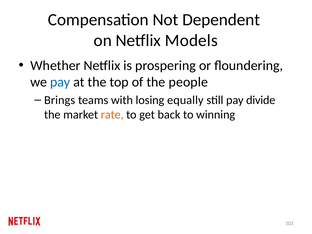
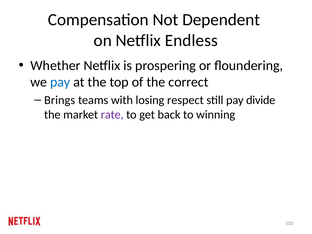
Models: Models -> Endless (191, 40)
people: people -> correct (188, 82)
equally: equally -> respect (185, 100)
rate colour: orange -> purple (112, 115)
